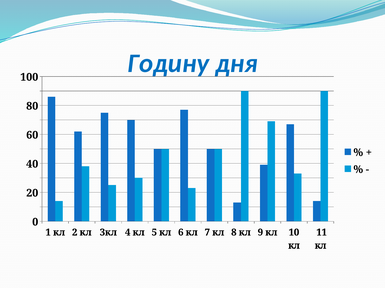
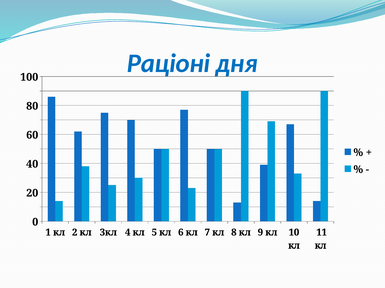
Годину: Годину -> Раціоні (169, 64)
